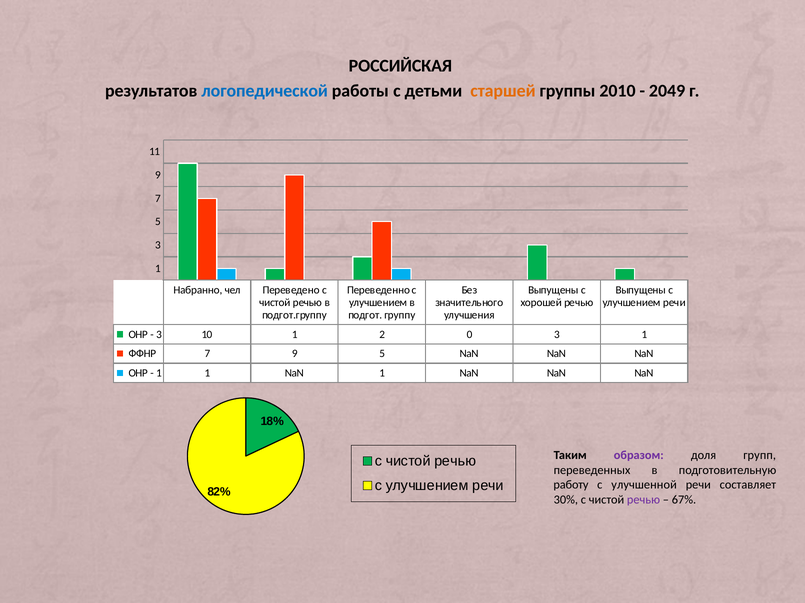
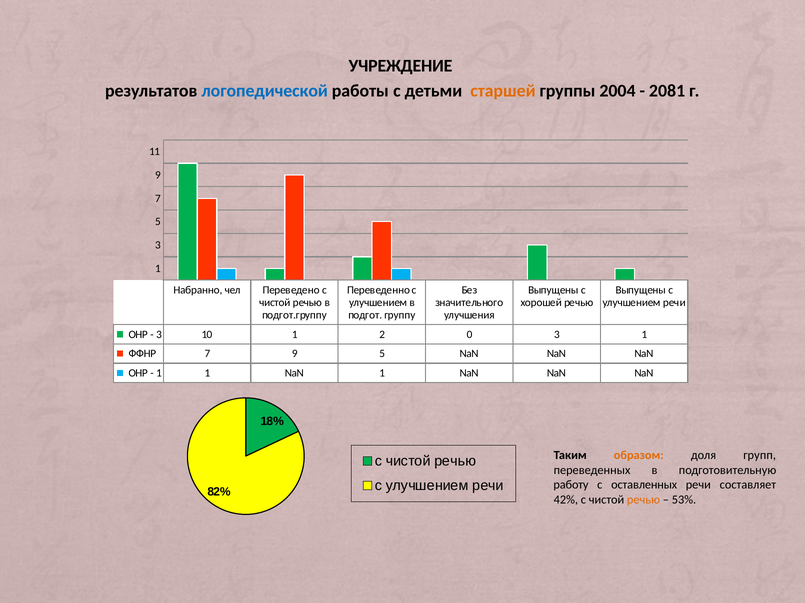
РОССИЙСКАЯ: РОССИЙСКАЯ -> УЧРЕЖДЕНИЕ (400, 66)
2010: 2010 -> 2004 (617, 91)
2049: 2049 -> 2081 (667, 91)
образом colour: purple -> orange (639, 456)
улучшенной: улучшенной -> оставленных (644, 486)
30%: 30% -> 42% (566, 500)
речью colour: purple -> orange (643, 500)
67%: 67% -> 53% (684, 500)
